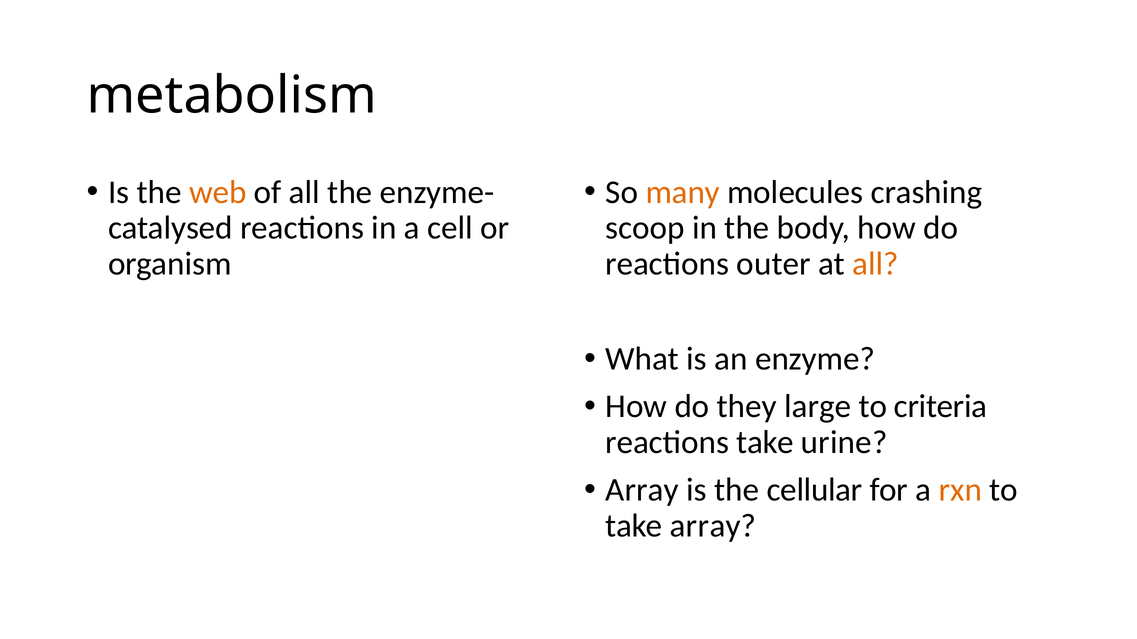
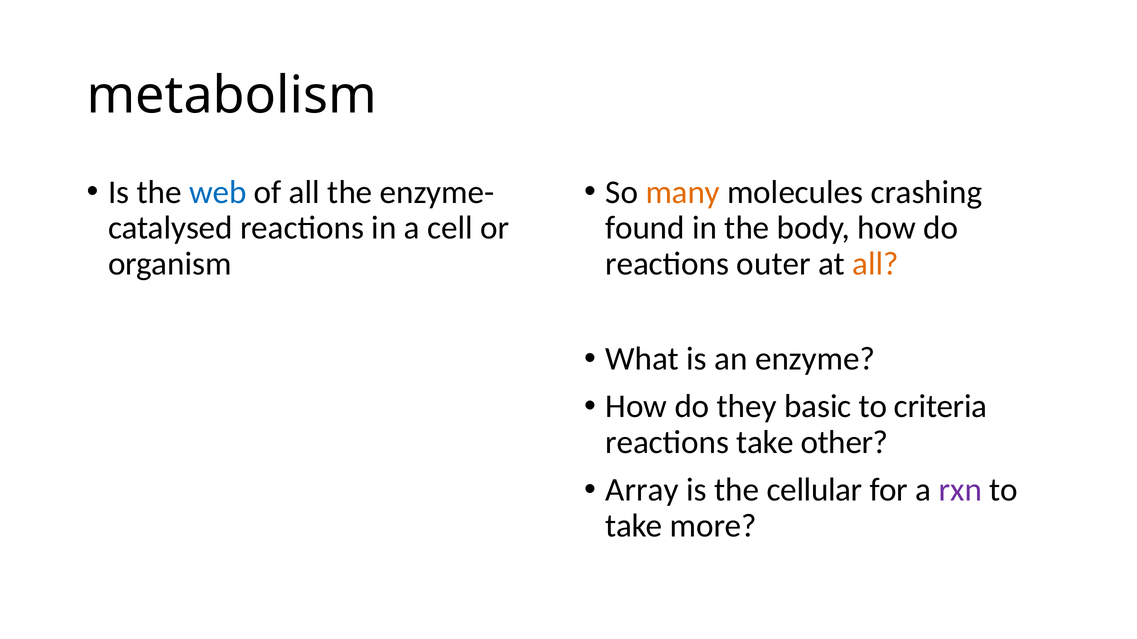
web colour: orange -> blue (218, 192)
scoop: scoop -> found (645, 228)
large: large -> basic (818, 407)
urine: urine -> other (844, 443)
rxn colour: orange -> purple (960, 490)
take array: array -> more (713, 526)
